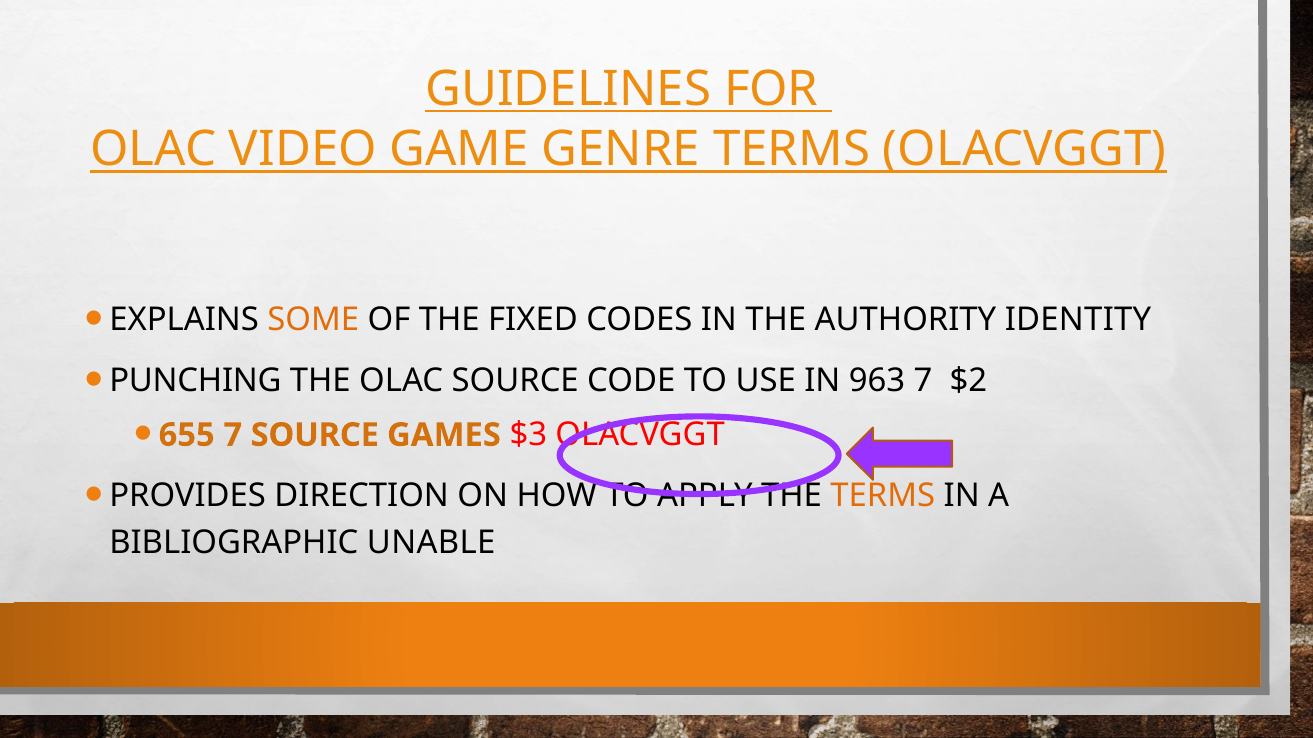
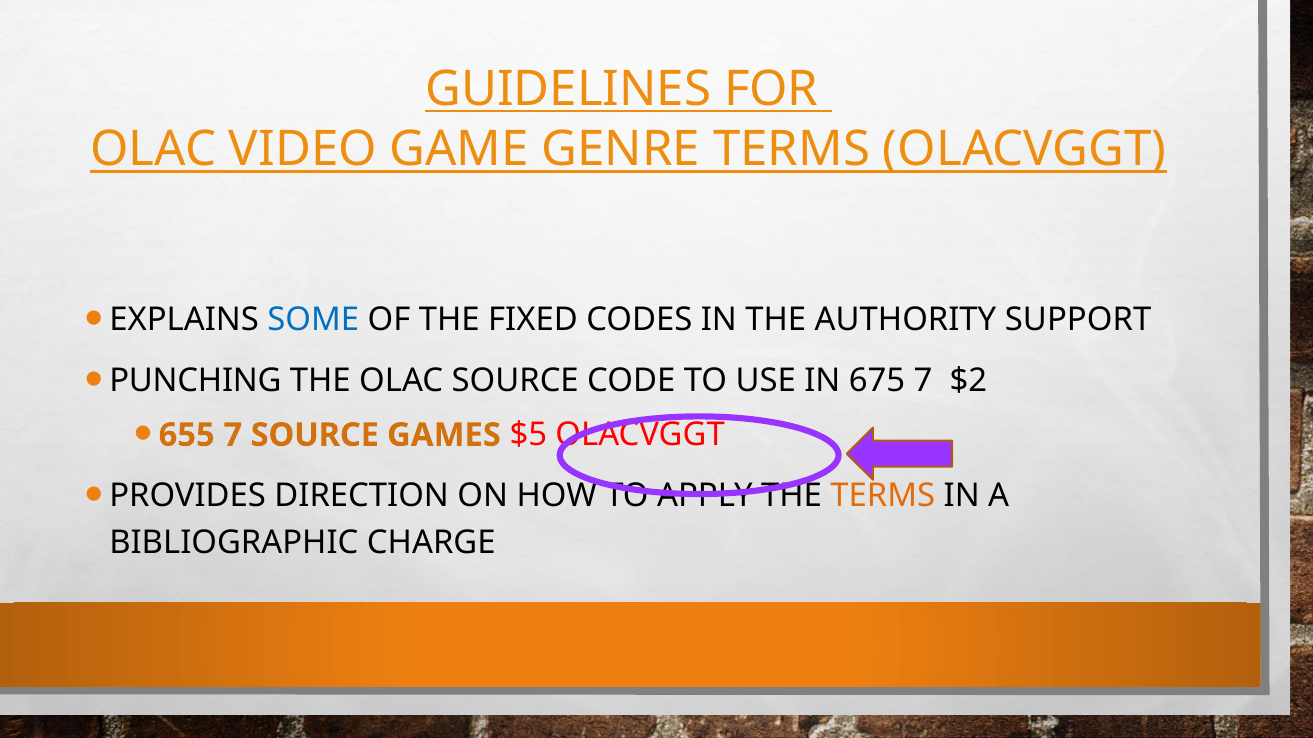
SOME colour: orange -> blue (313, 320)
IDENTITY: IDENTITY -> SUPPORT (1078, 320)
963: 963 -> 675 (877, 381)
$3: $3 -> $5 (528, 435)
UNABLE: UNABLE -> CHARGE (431, 544)
